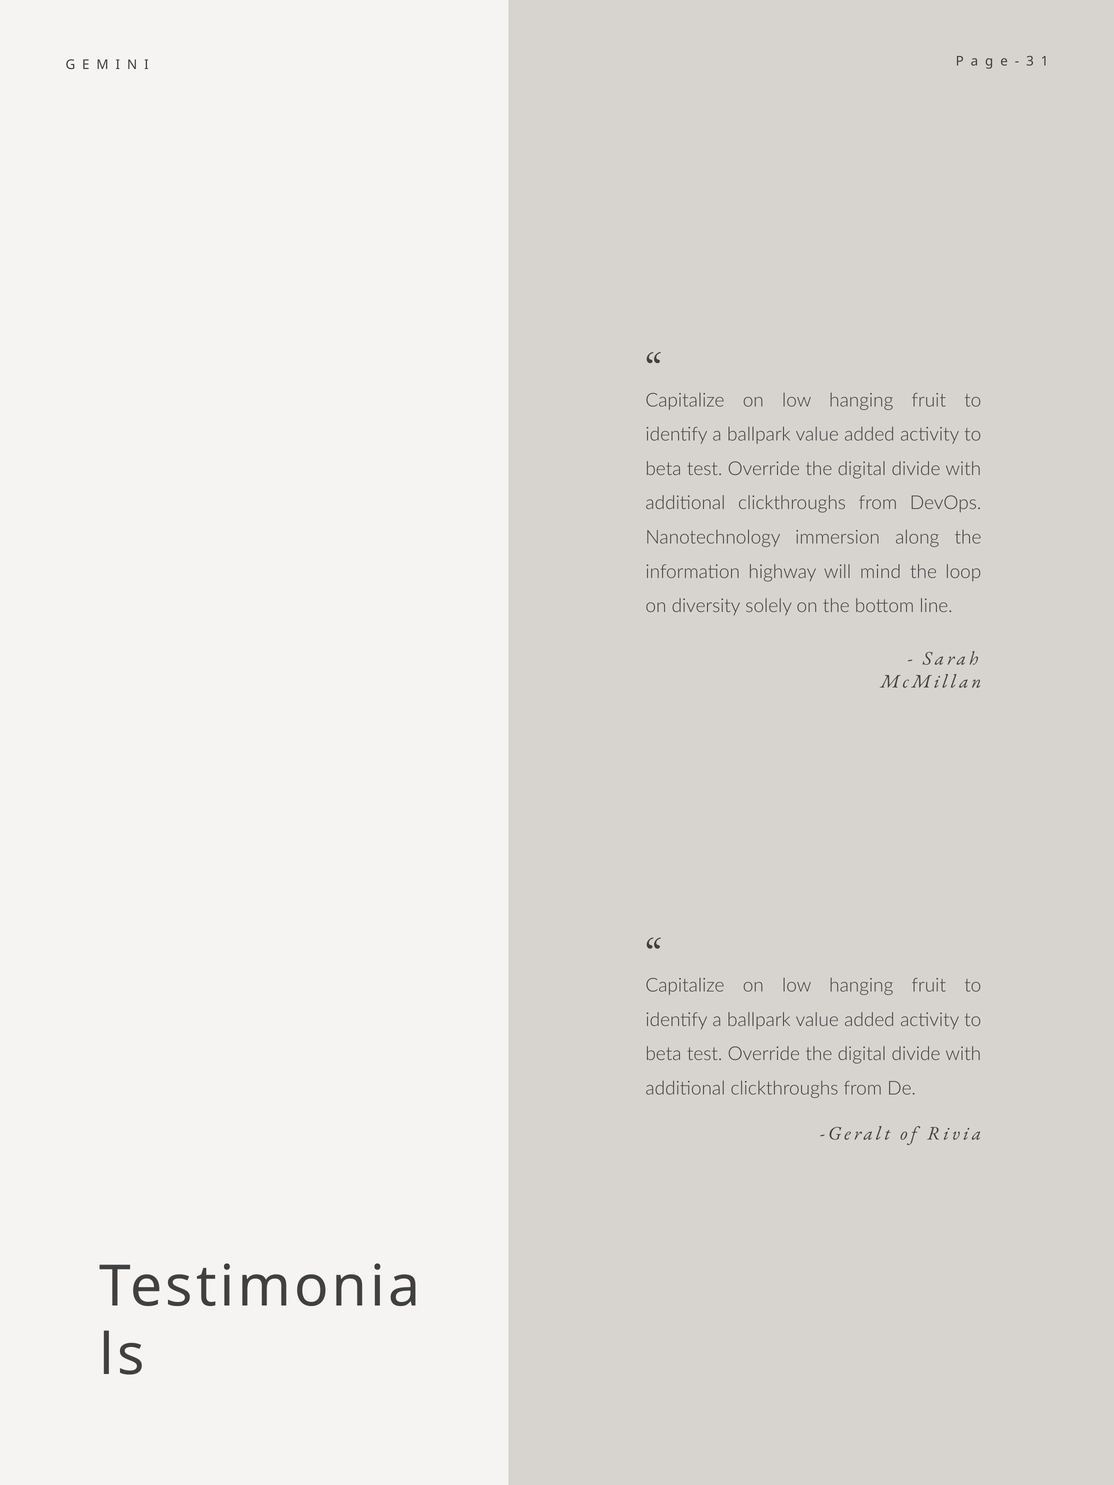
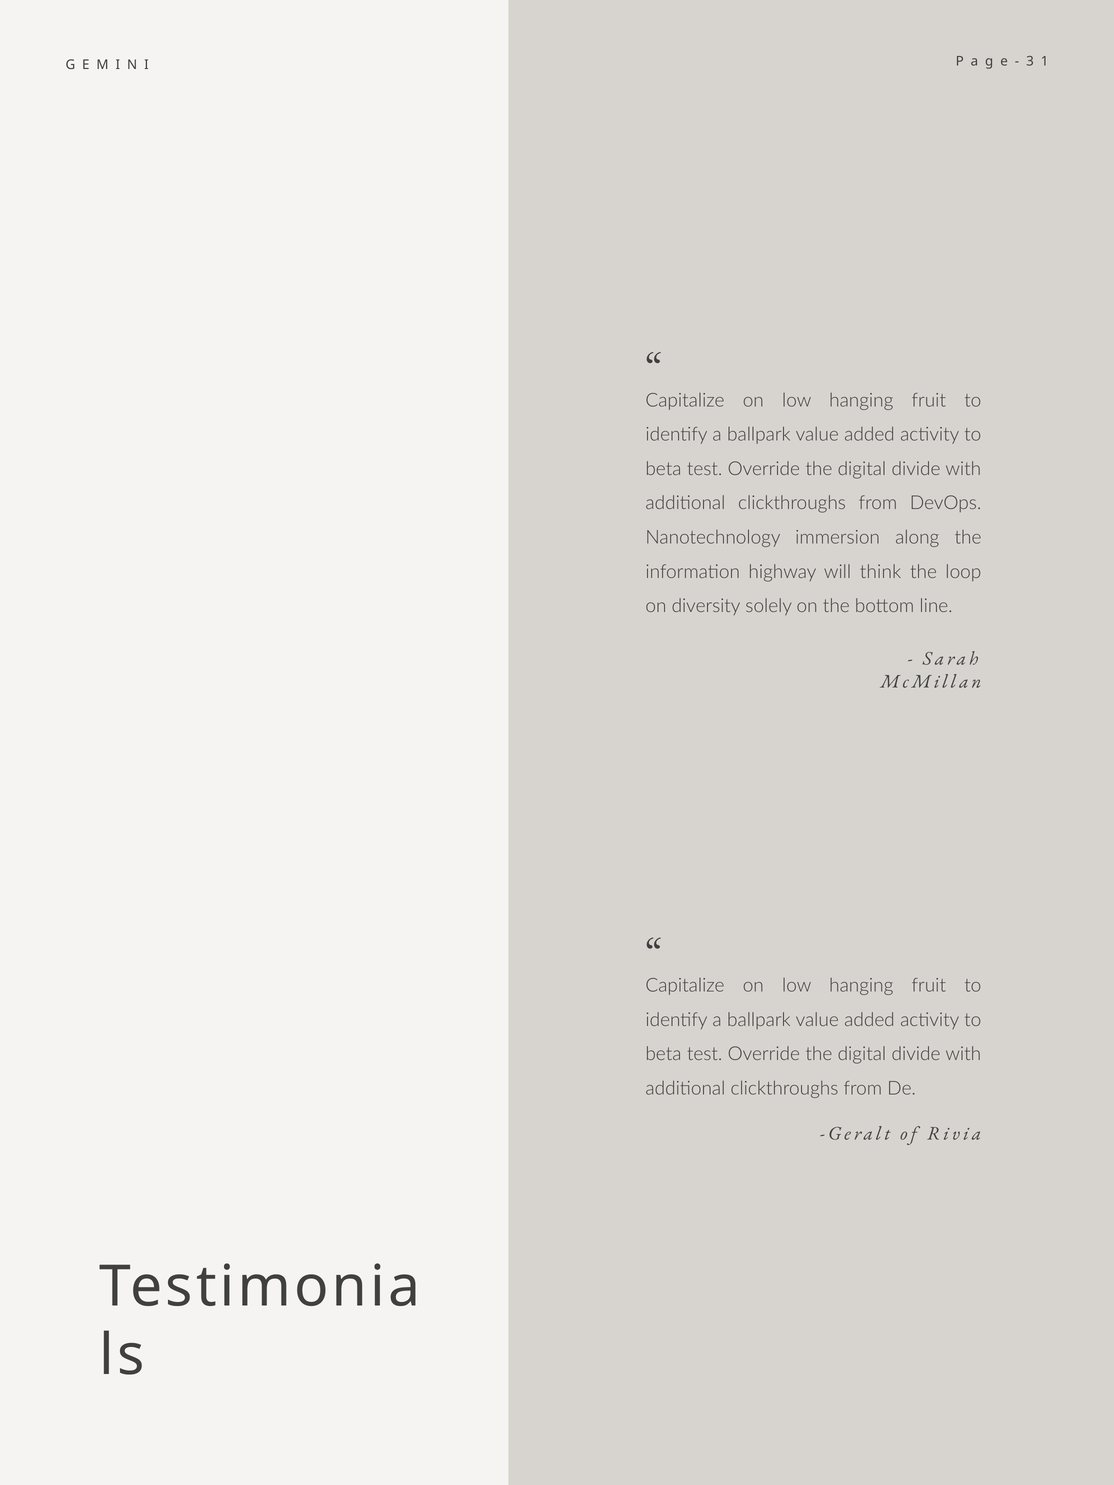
mind: mind -> think (881, 572)
